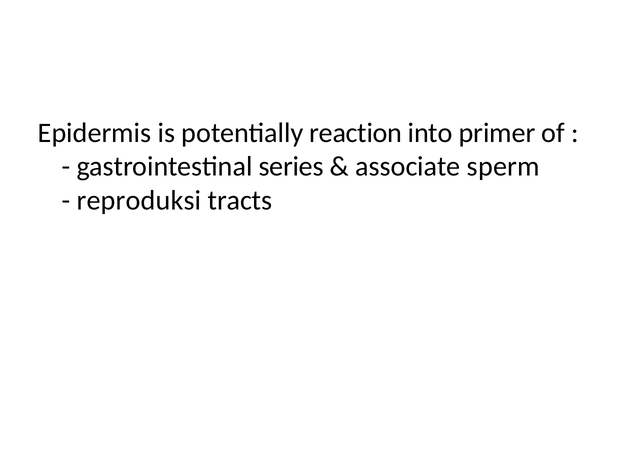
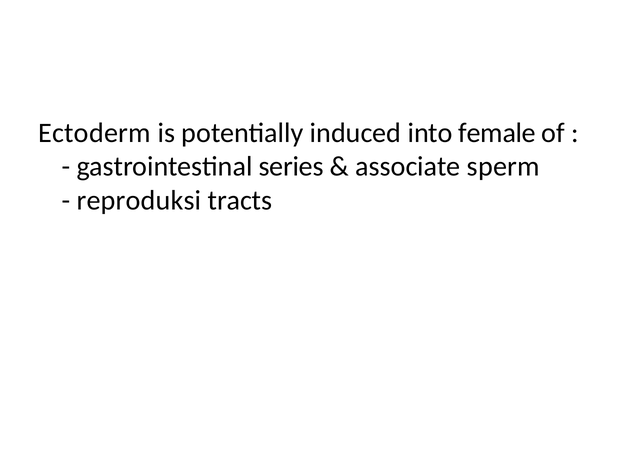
Epidermis: Epidermis -> Ectoderm (95, 133)
reaction: reaction -> induced (356, 133)
primer: primer -> female (497, 133)
